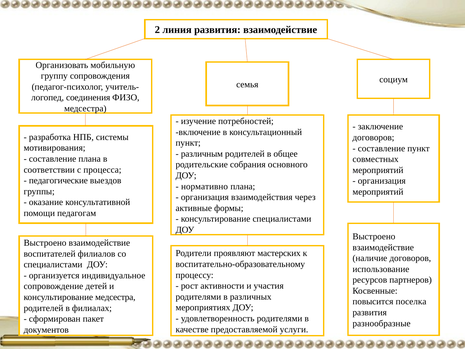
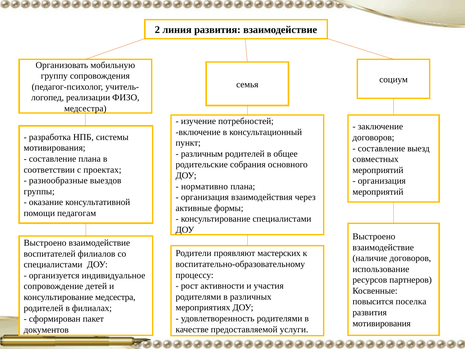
соединения: соединения -> реализации (88, 98)
составление пункт: пункт -> выезд (418, 148)
процесса: процесса -> проектах (102, 170)
педагогические: педагогические -> разнообразные (58, 180)
разнообразные: разнообразные -> мотивирования (382, 323)
